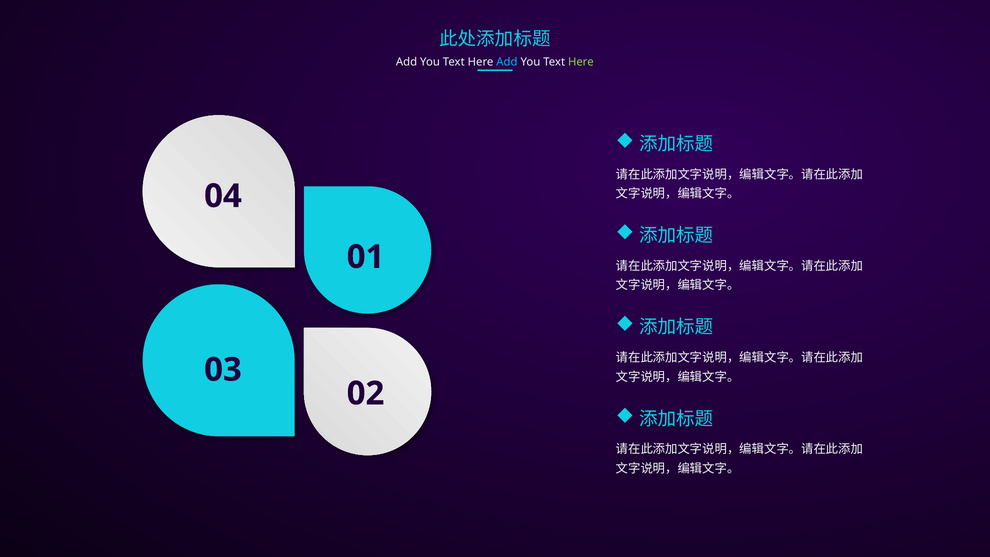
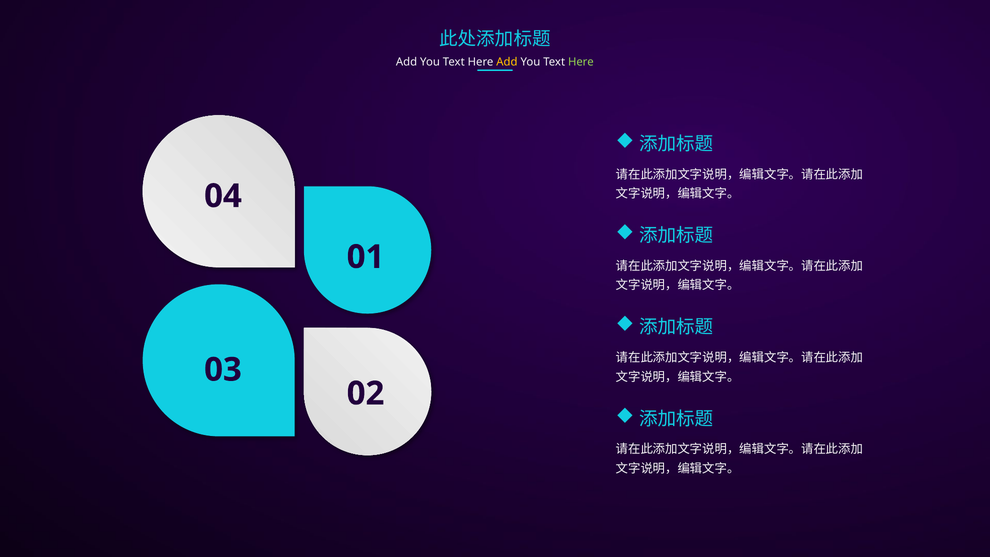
Add colour: light blue -> yellow (507, 62)
